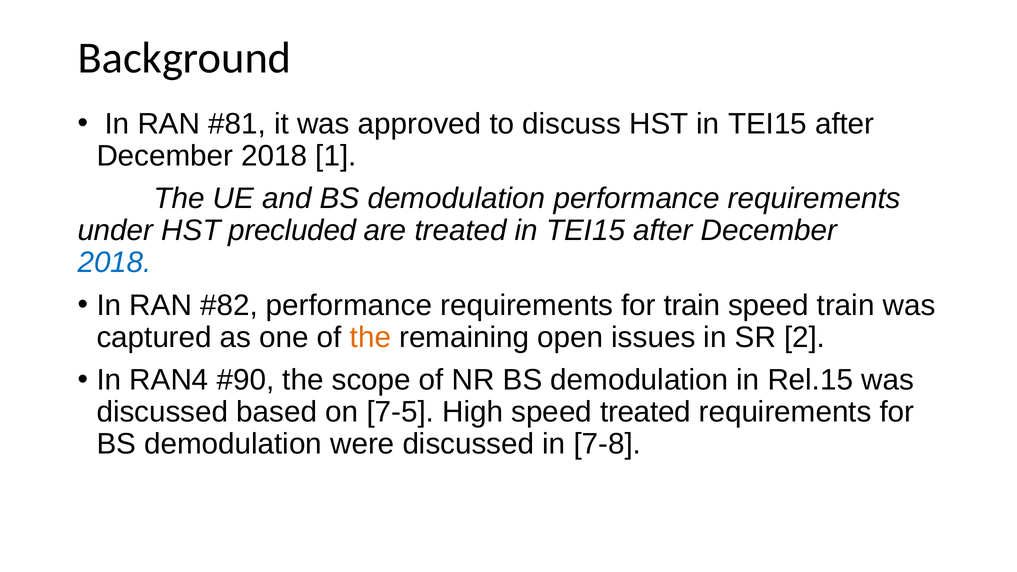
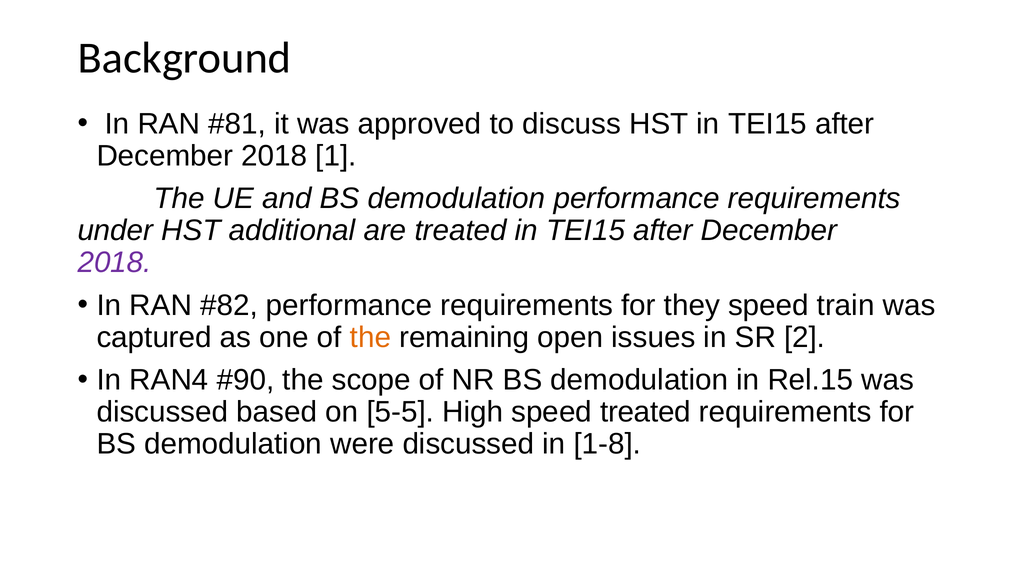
precluded: precluded -> additional (292, 231)
2018 colour: blue -> purple (115, 263)
for train: train -> they (692, 305)
7-5: 7-5 -> 5-5 (400, 412)
7-8: 7-8 -> 1-8 (607, 444)
